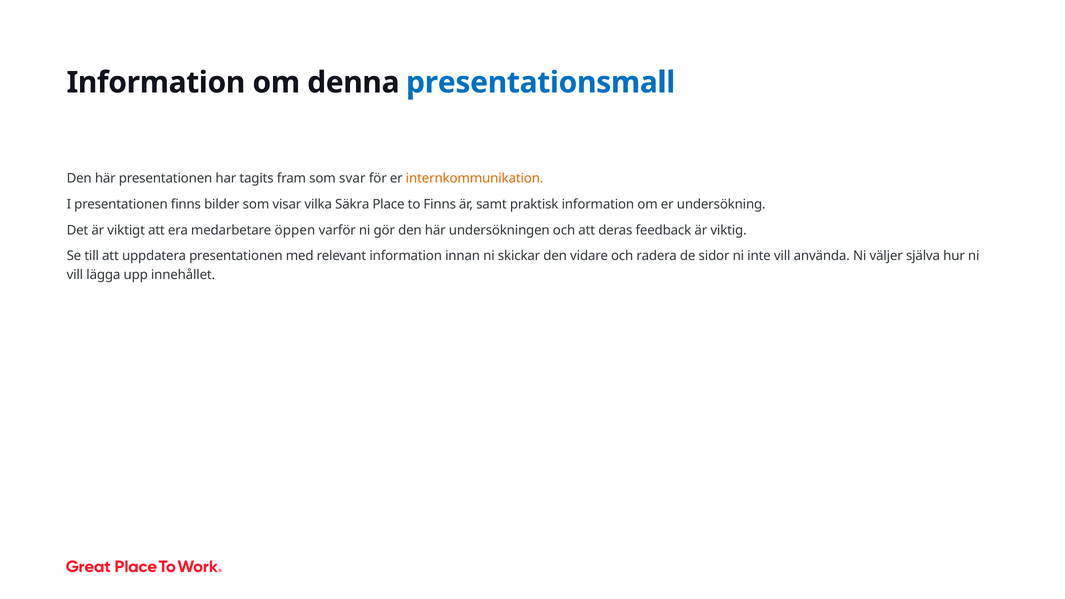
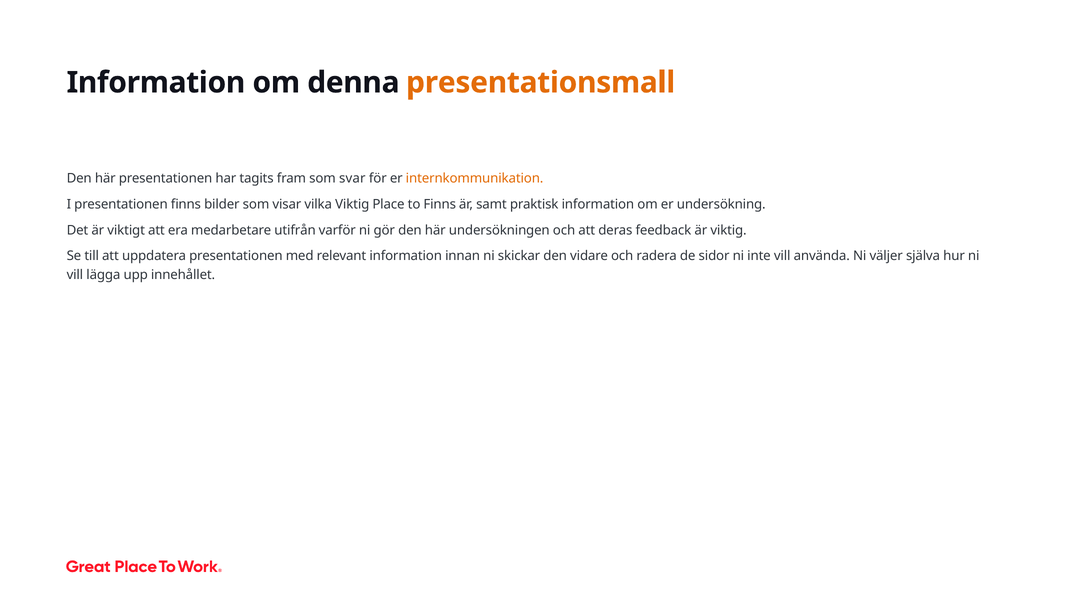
presentationsmall colour: blue -> orange (541, 83)
vilka Säkra: Säkra -> Viktig (352, 204)
öppen: öppen -> utifrån (295, 230)
